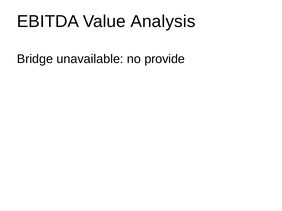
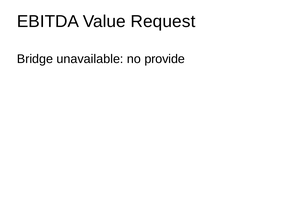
Analysis: Analysis -> Request (163, 21)
